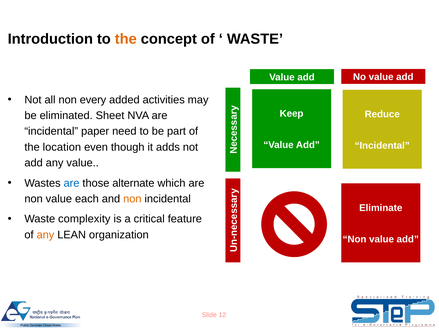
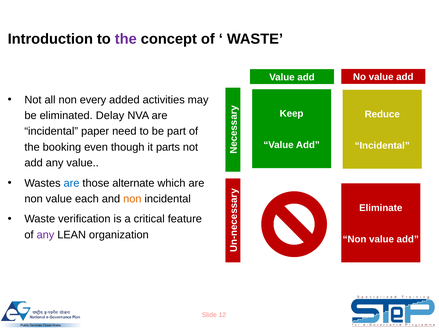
the colour: orange -> purple (126, 39)
Sheet: Sheet -> Delay (110, 116)
location: location -> booking (62, 147)
adds: adds -> parts (168, 147)
complexity: complexity -> verification (84, 219)
any colour: orange -> purple (45, 235)
